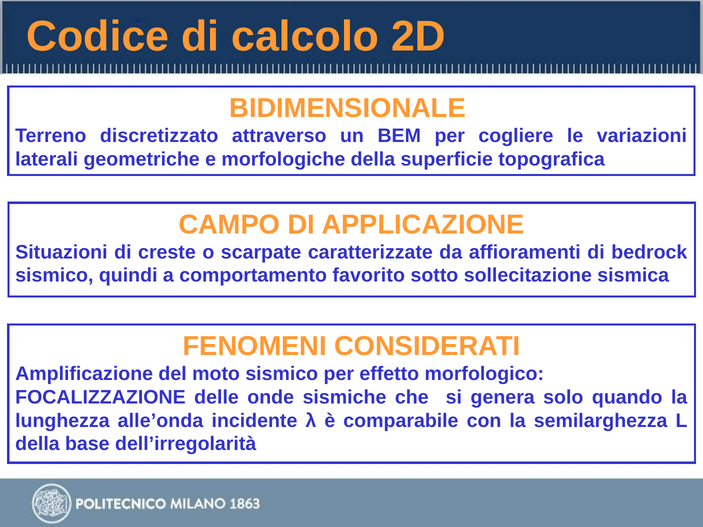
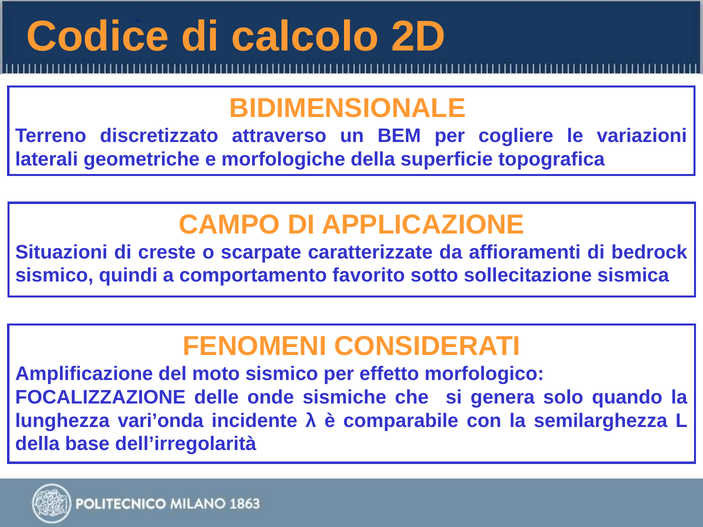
alle’onda: alle’onda -> vari’onda (161, 421)
